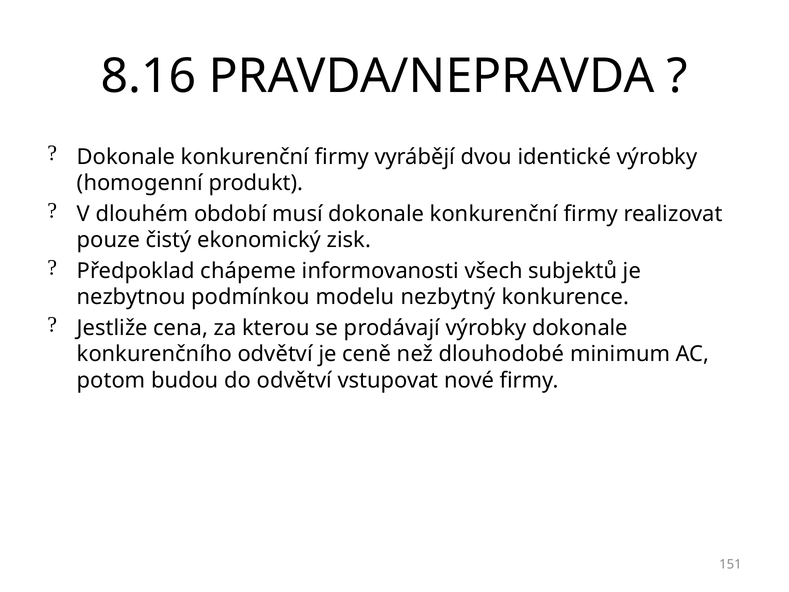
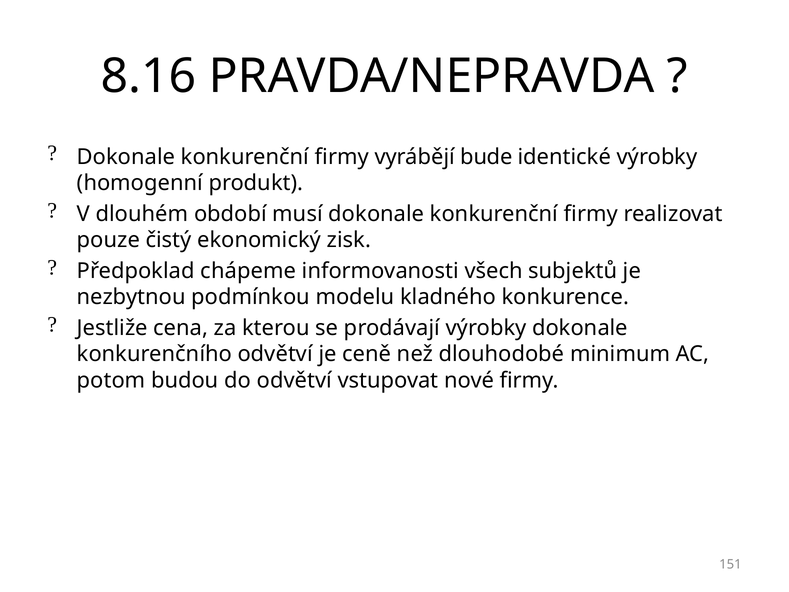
dvou: dvou -> bude (486, 157)
nezbytný: nezbytný -> kladného (448, 297)
